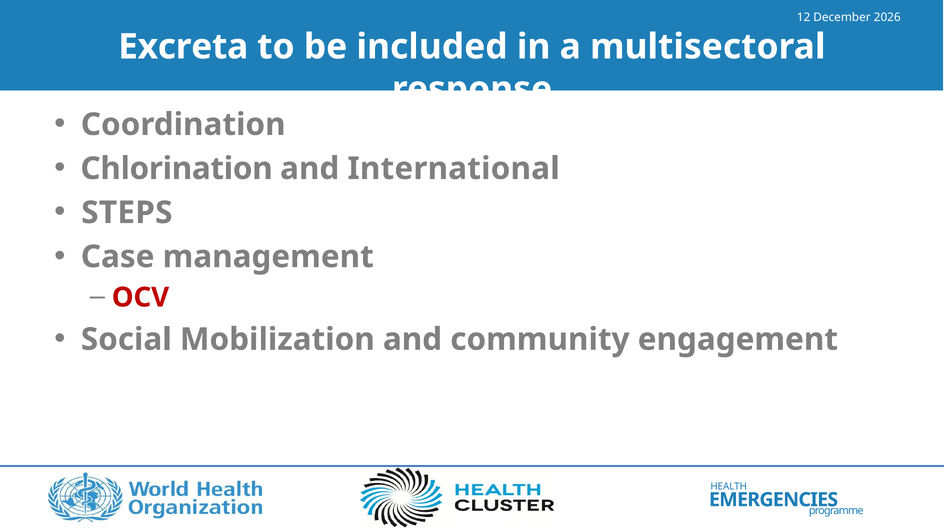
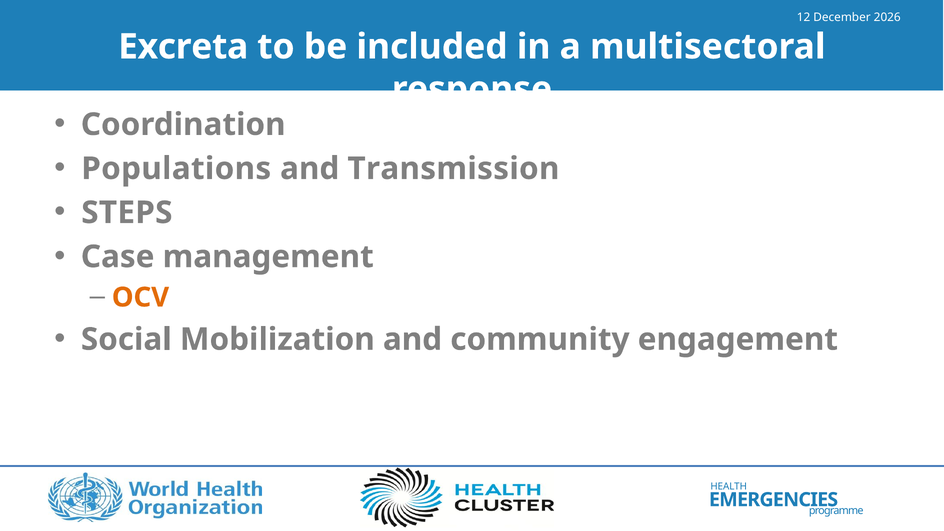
Chlorination: Chlorination -> Populations (176, 169)
International: International -> Transmission (453, 169)
OCV colour: red -> orange (140, 297)
